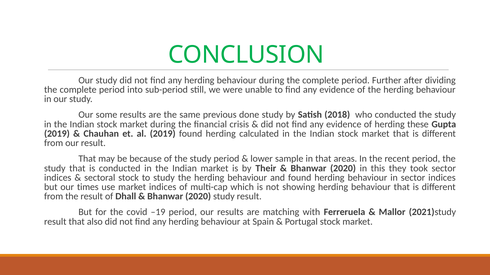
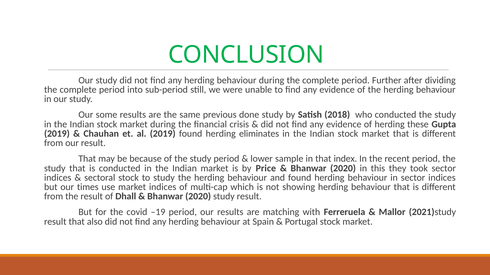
calculated: calculated -> eliminates (259, 134)
areas: areas -> index (345, 159)
Their: Their -> Price (266, 169)
